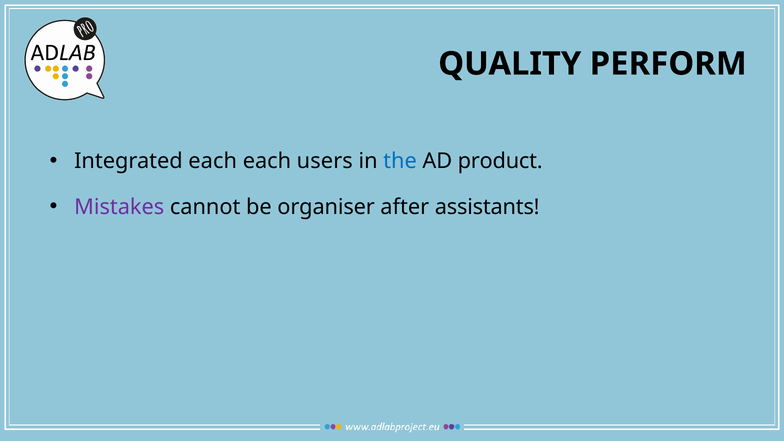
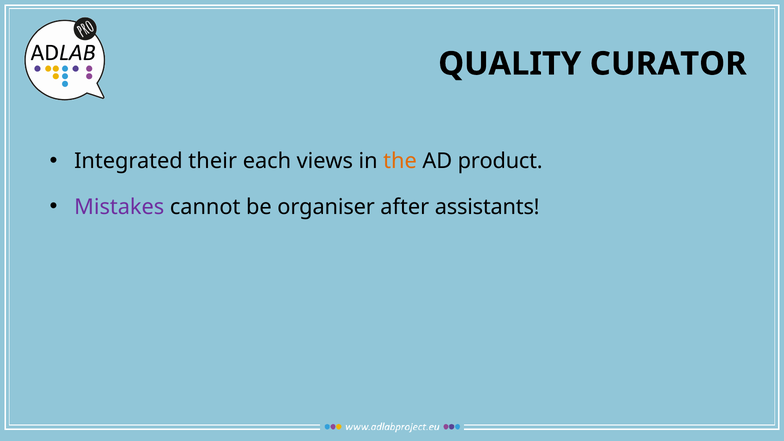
PERFORM: PERFORM -> CURATOR (668, 64)
Integrated each: each -> their (213, 161)
users: users -> views (325, 161)
the colour: blue -> orange (400, 161)
